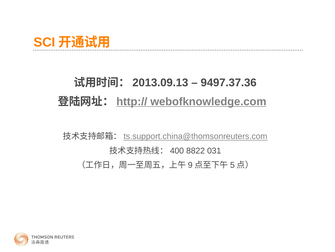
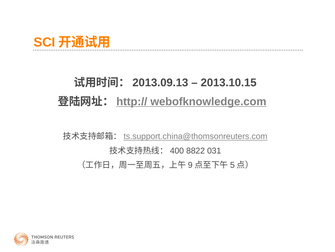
9497.37.36: 9497.37.36 -> 2013.10.15 (229, 82)
